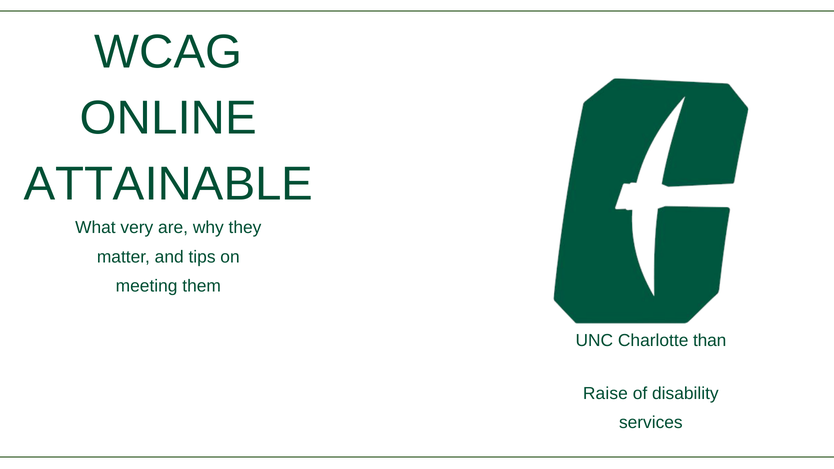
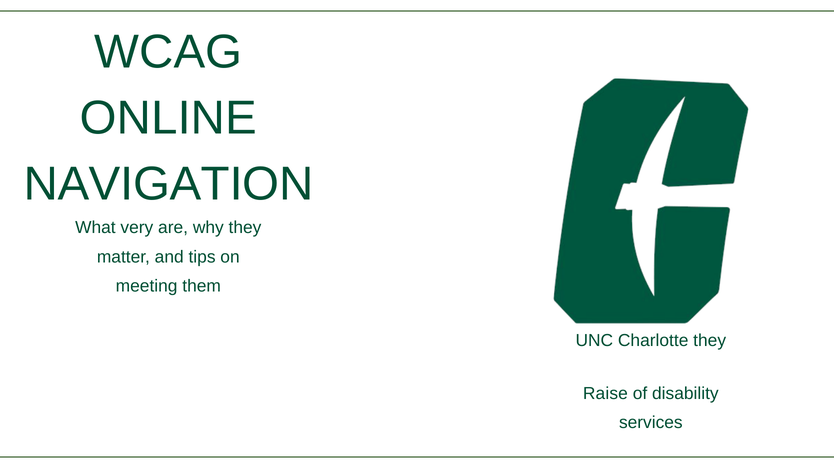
ATTAINABLE: ATTAINABLE -> NAVIGATION (168, 184)
Charlotte than: than -> they (710, 340)
